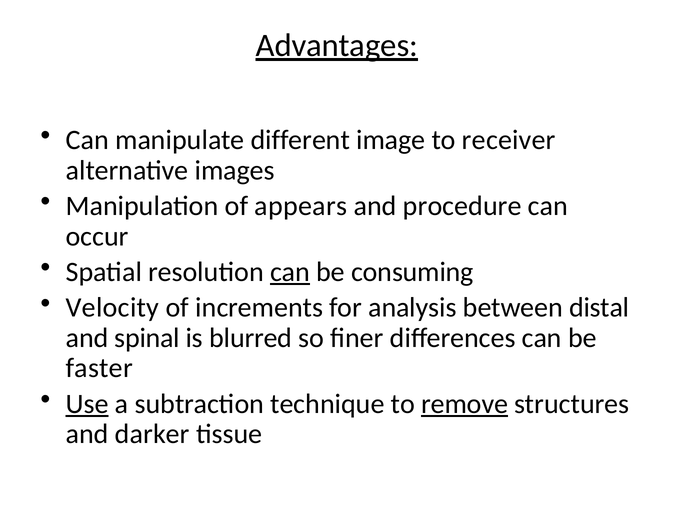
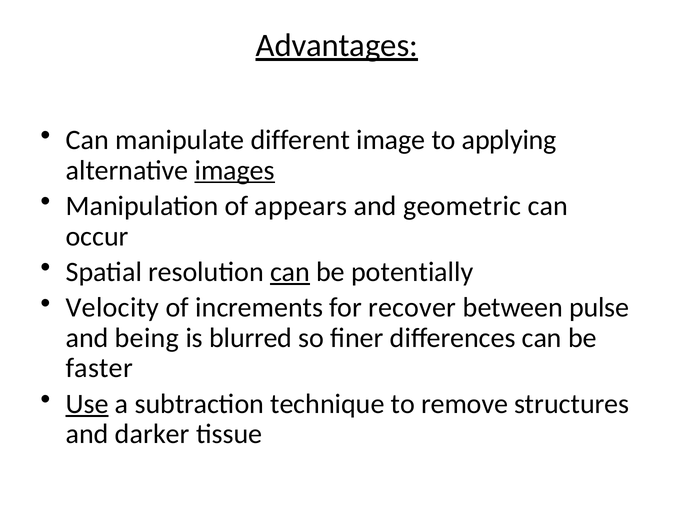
receiver: receiver -> applying (509, 140)
images underline: none -> present (235, 170)
procedure: procedure -> geometric (462, 206)
consuming: consuming -> potentially (412, 272)
analysis: analysis -> recover (412, 308)
distal: distal -> pulse (599, 308)
spinal: spinal -> being (147, 338)
remove underline: present -> none (465, 404)
